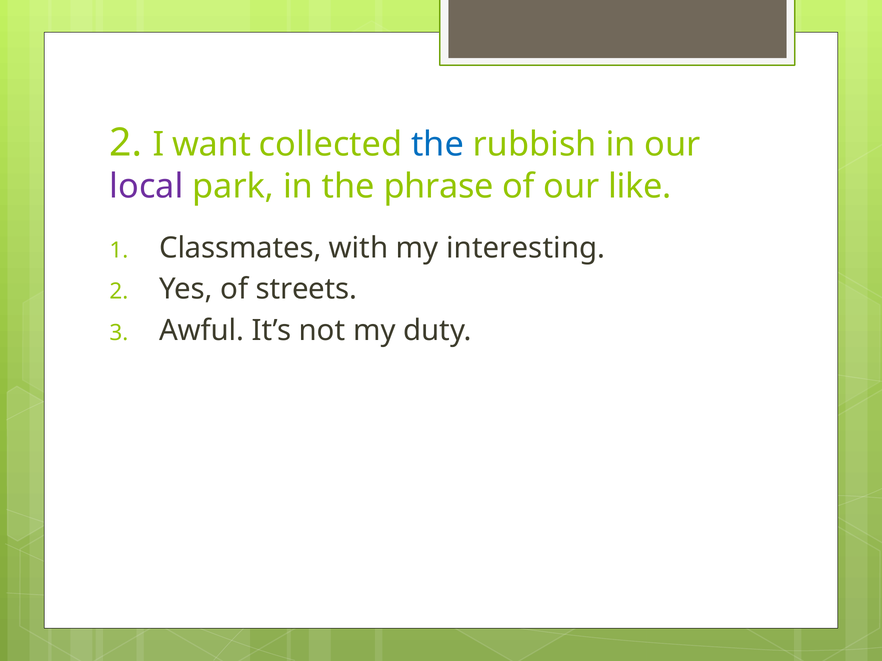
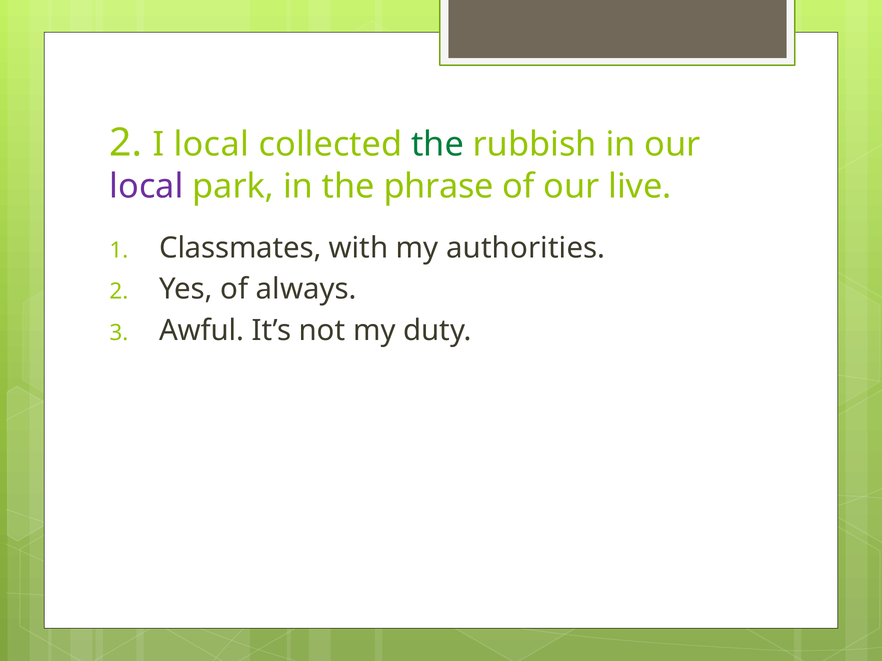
I want: want -> local (211, 145)
the colour: blue -> green (438, 145)
like: like -> live (640, 187)
interesting: interesting -> authorities (526, 248)
streets: streets -> always (306, 289)
